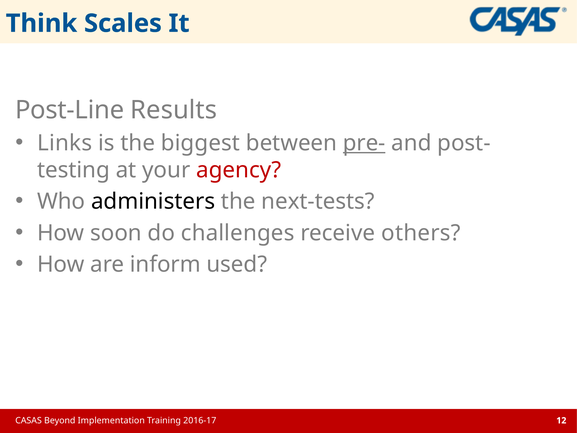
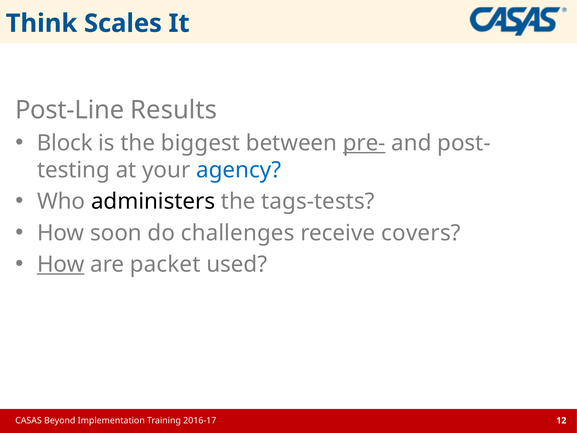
Links: Links -> Block (65, 143)
agency colour: red -> blue (239, 170)
next-tests: next-tests -> tags-tests (318, 201)
others: others -> covers (421, 233)
How underline: none -> present (61, 264)
inform: inform -> packet (165, 264)
